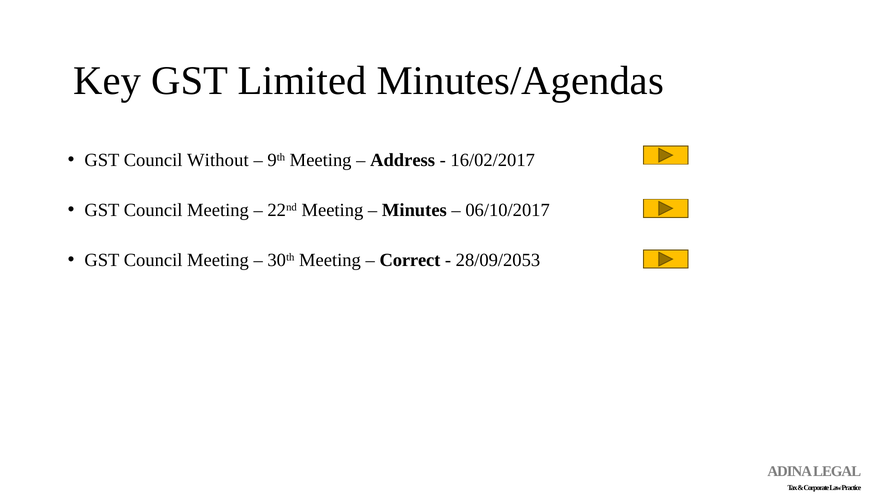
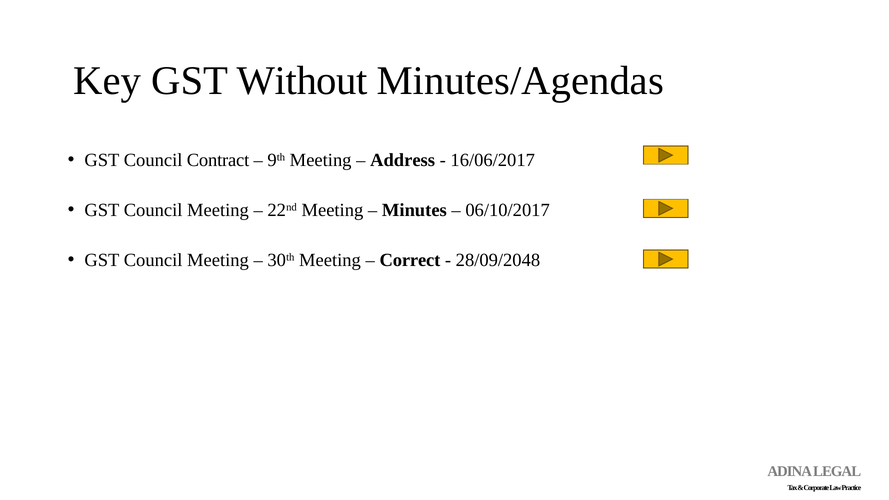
Limited: Limited -> Without (302, 81)
Without: Without -> Contract (218, 160)
16/02/2017: 16/02/2017 -> 16/06/2017 (493, 160)
28/09/2053: 28/09/2053 -> 28/09/2048 (498, 260)
